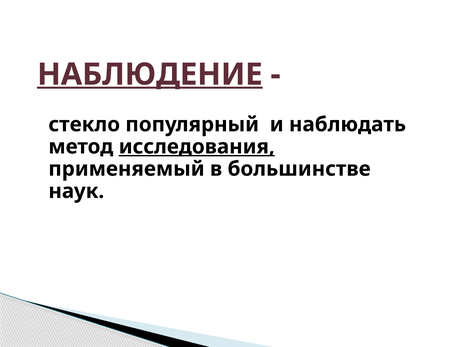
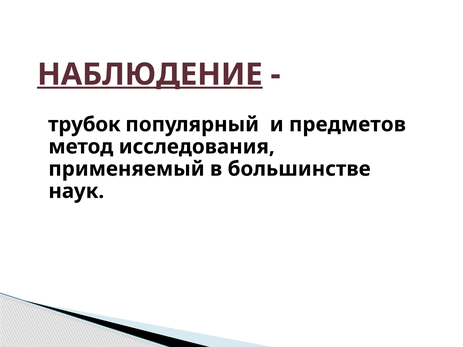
стекло: стекло -> трубок (84, 125)
наблюдать: наблюдать -> предметов (347, 125)
исследования underline: present -> none (197, 147)
